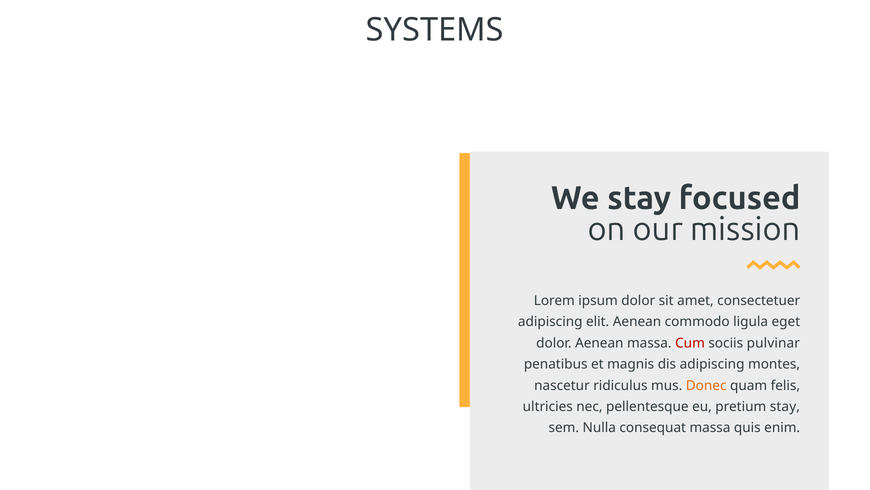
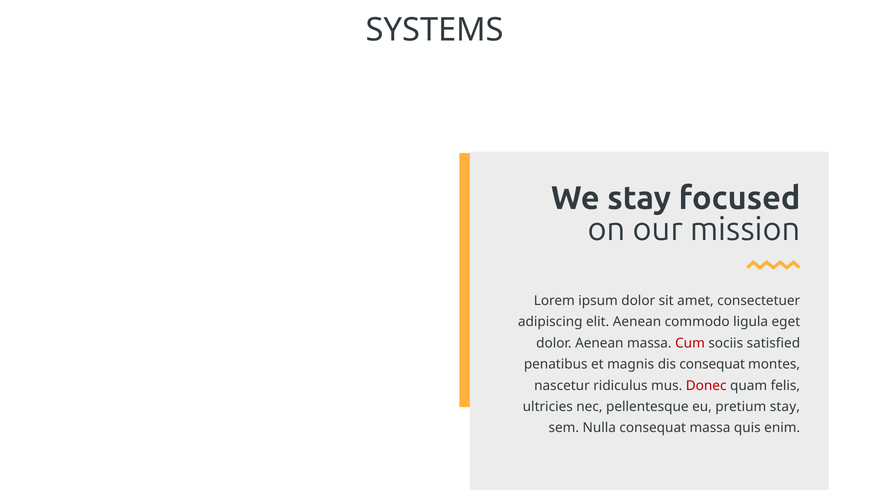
pulvinar: pulvinar -> satisfied (773, 343)
dis adipiscing: adipiscing -> consequat (712, 364)
Donec colour: orange -> red (706, 385)
